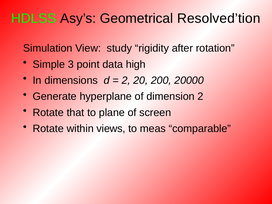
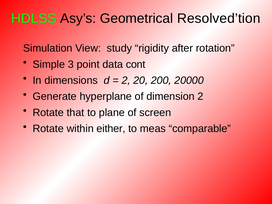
high: high -> cont (136, 64)
views: views -> either (111, 129)
